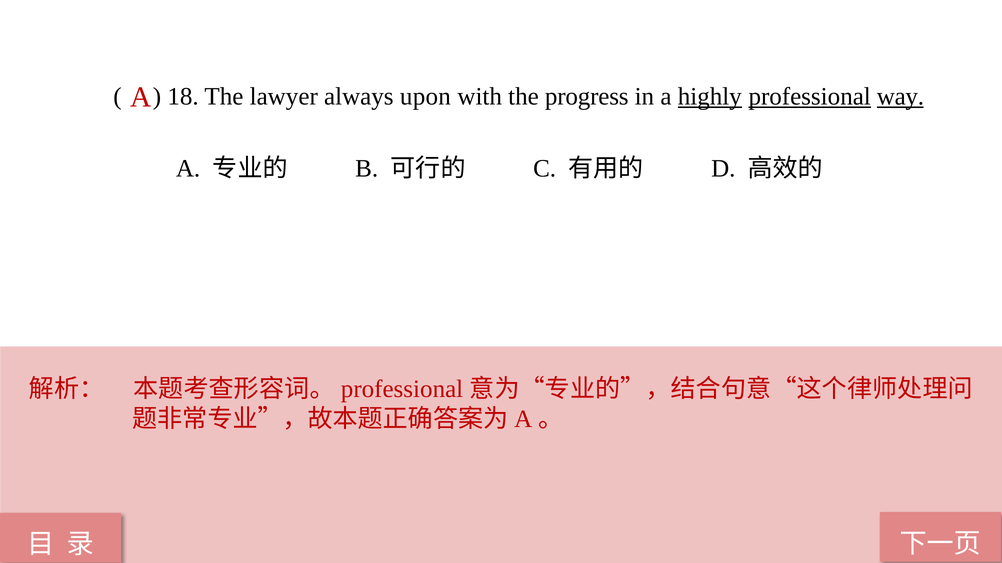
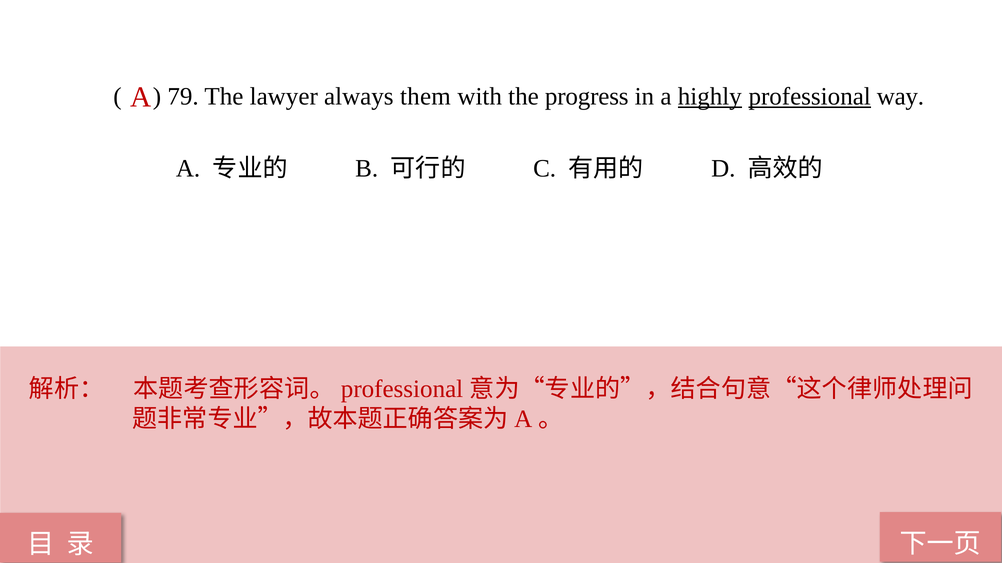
18: 18 -> 79 (183, 96)
upon: upon -> them (425, 96)
way underline: present -> none (900, 96)
